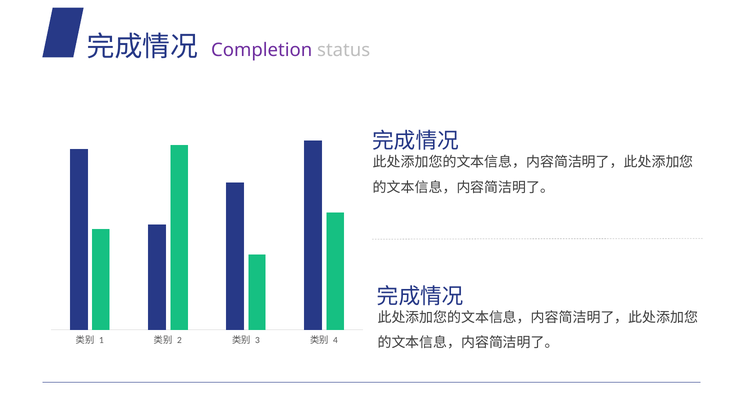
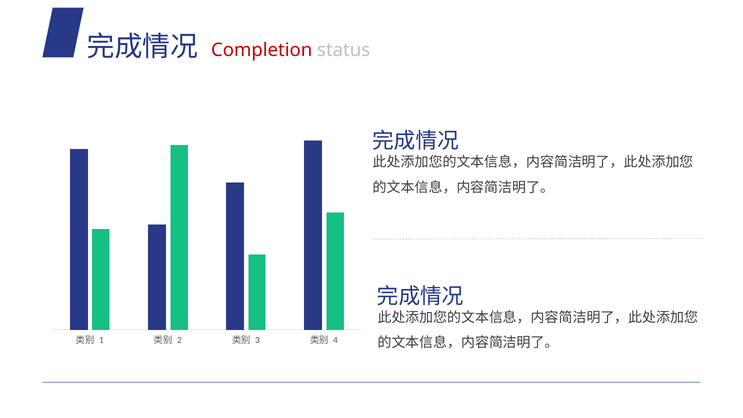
Completion colour: purple -> red (262, 50)
